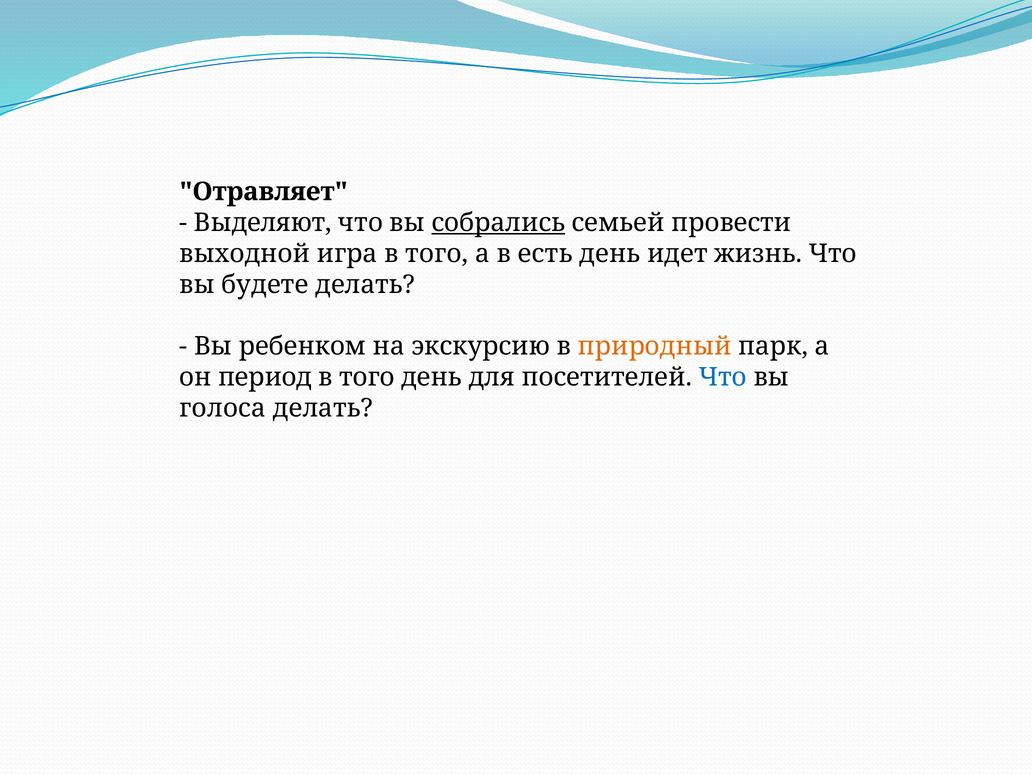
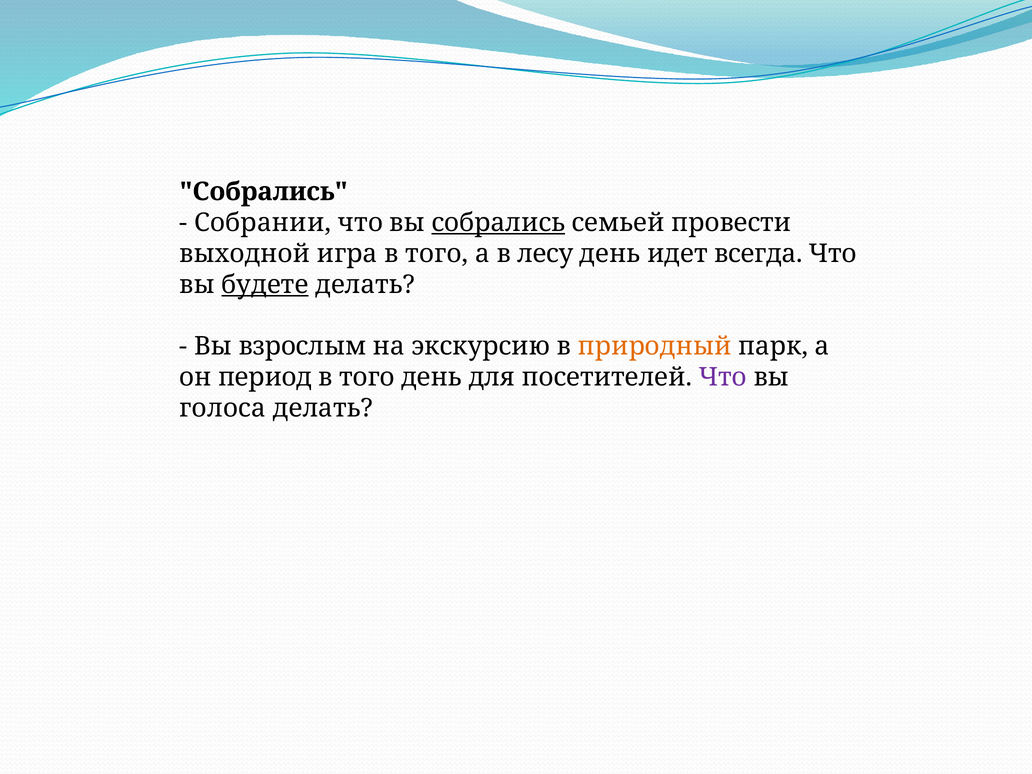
Отравляет: Отравляет -> Собрались (264, 192)
Выделяют: Выделяют -> Собрании (263, 223)
есть: есть -> лесу (545, 254)
жизнь: жизнь -> всегда (758, 254)
будете underline: none -> present (265, 285)
ребенком: ребенком -> взрослым (303, 346)
Что colour: blue -> purple (723, 377)
